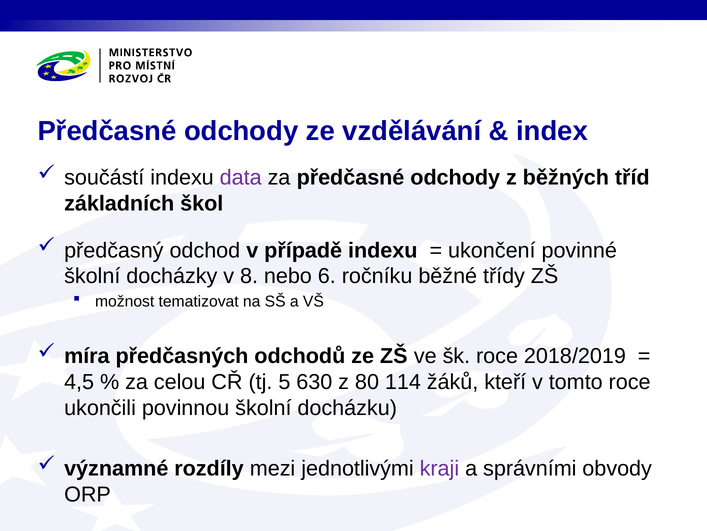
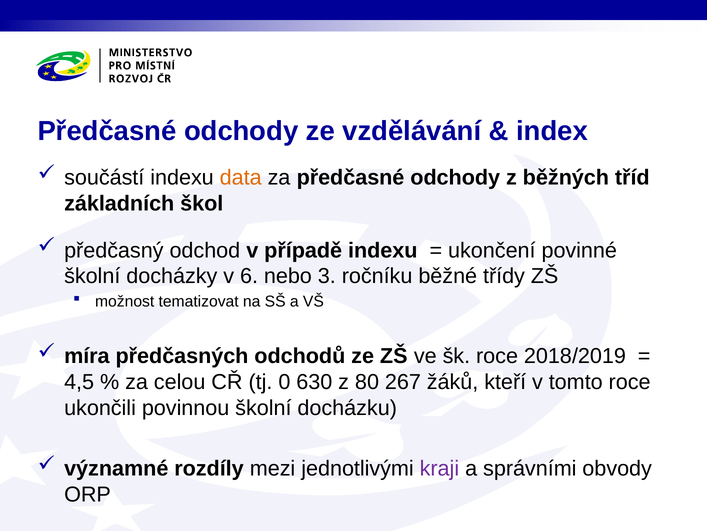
data colour: purple -> orange (241, 177)
8: 8 -> 6 (249, 276)
6: 6 -> 3 (327, 276)
5: 5 -> 0 (284, 382)
114: 114 -> 267 (403, 382)
